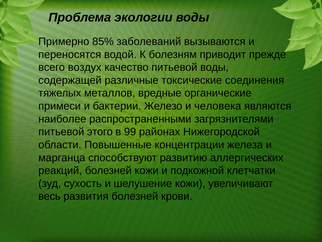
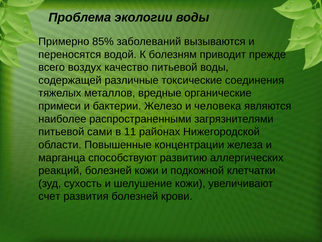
этого: этого -> сами (100, 132)
99: 99 -> 11 (130, 132)
весь: весь -> счет (49, 196)
